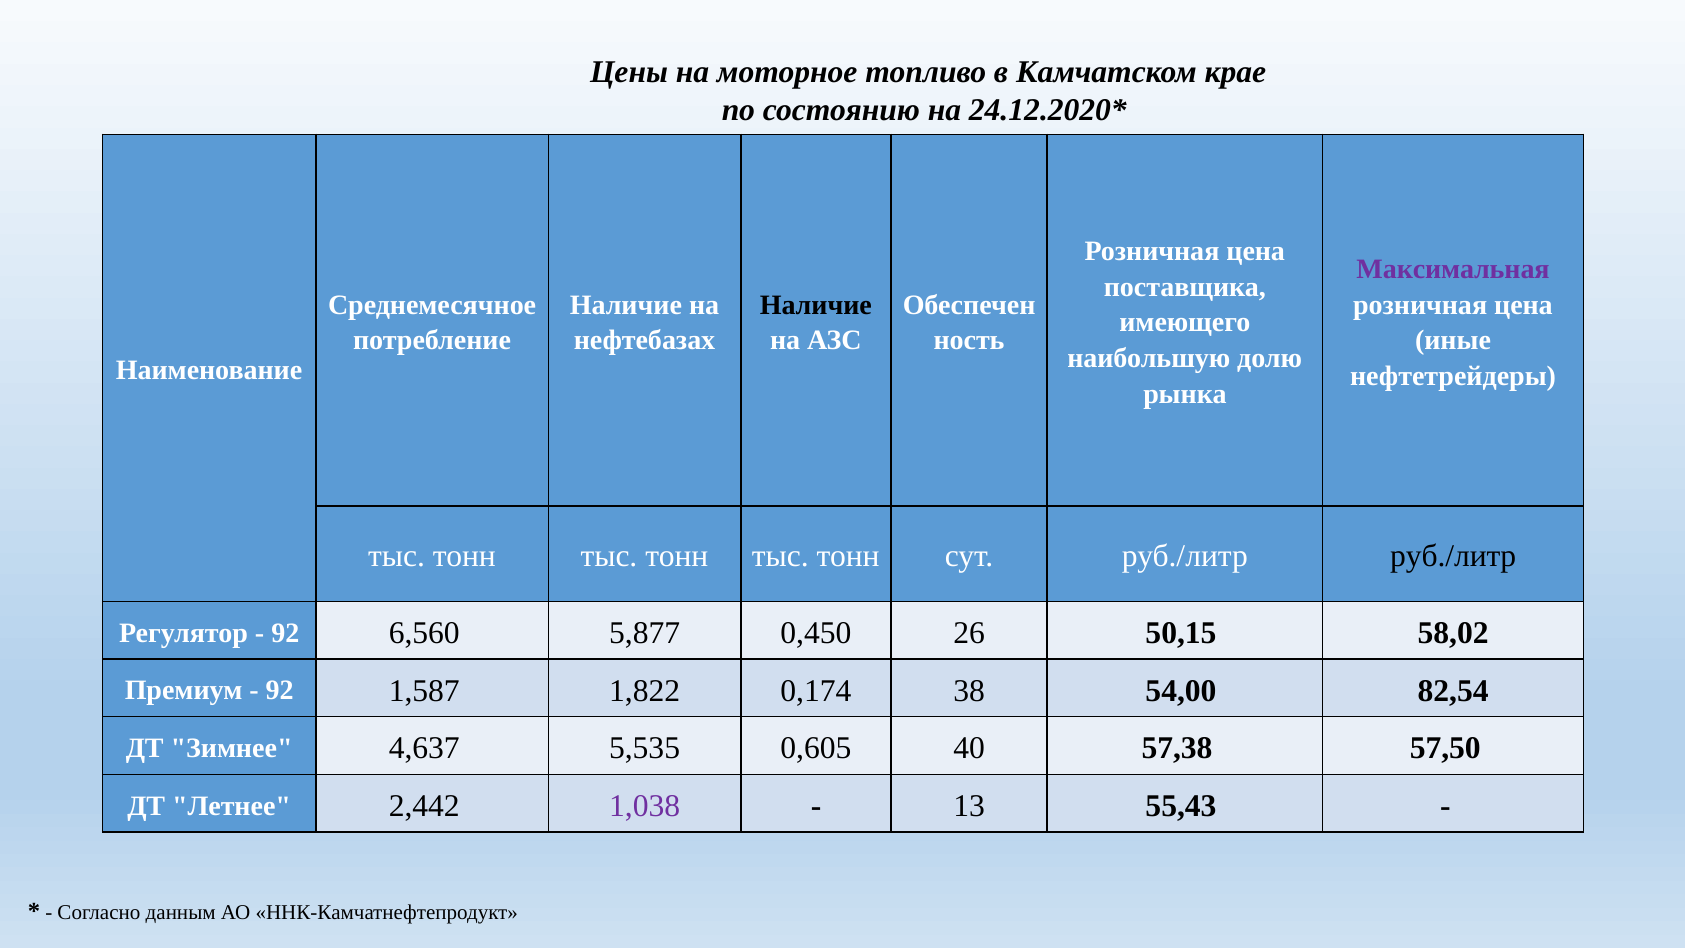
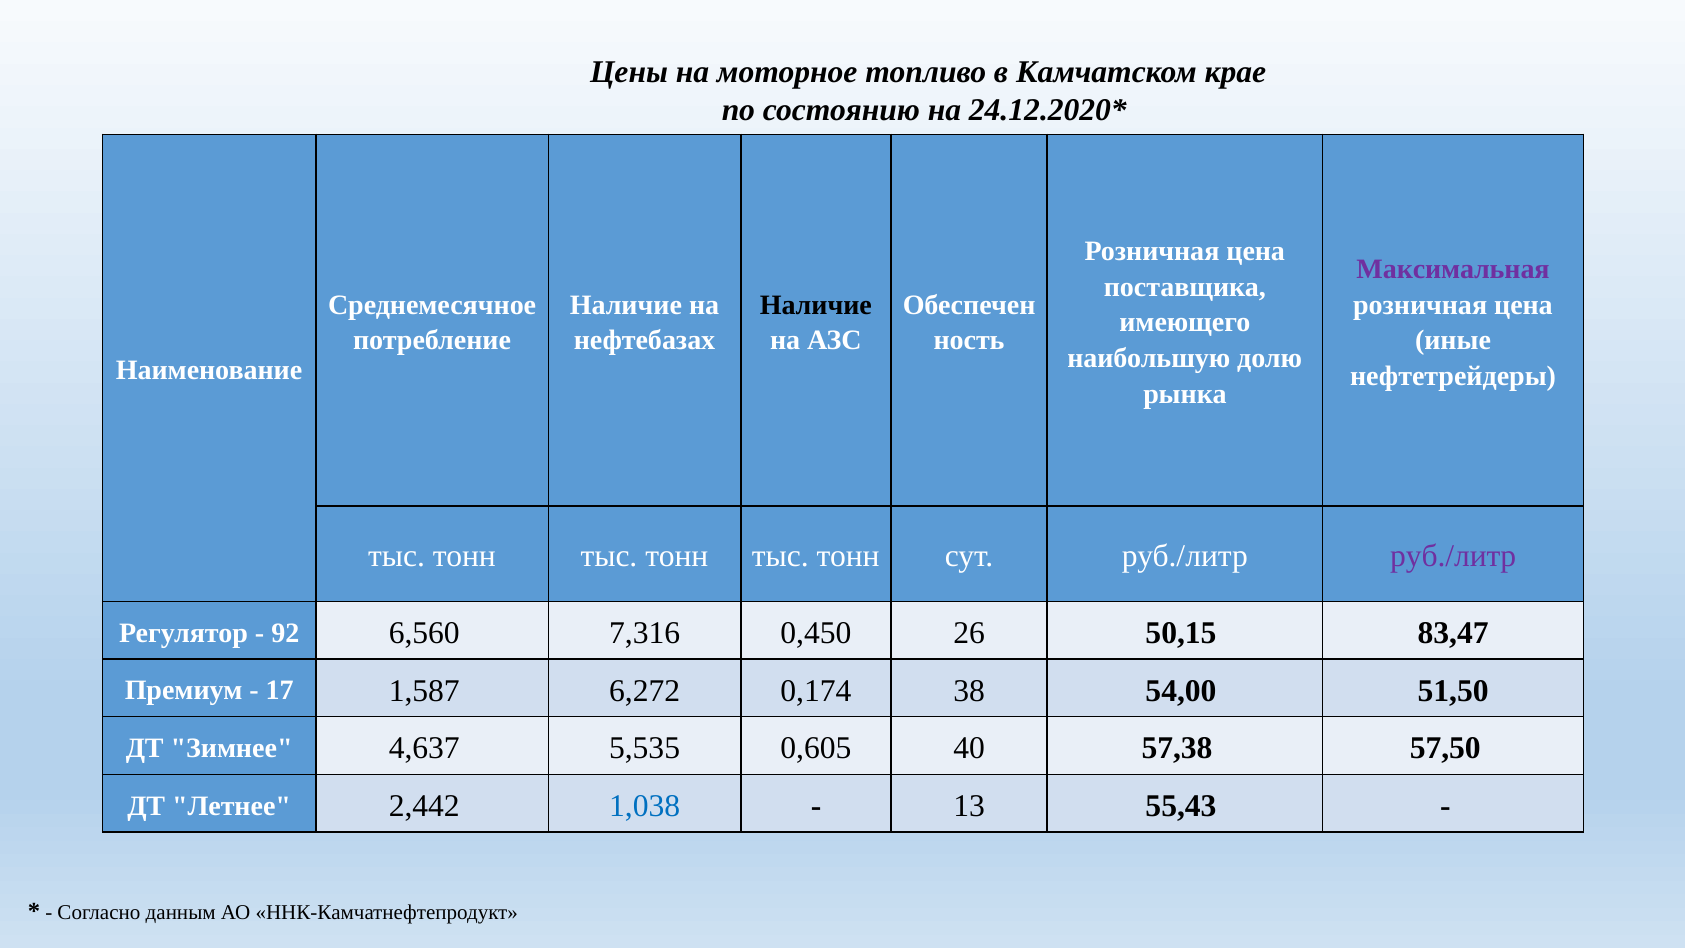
руб./литр colour: black -> purple (1453, 556)
5,877: 5,877 -> 7,316 (645, 633)
58,02: 58,02 -> 83,47 (1453, 633)
92: 92 -> 17 (280, 690)
1,822: 1,822 -> 6,272 (645, 691)
82,54: 82,54 -> 51,50 (1453, 691)
1,038 colour: purple -> blue (645, 806)
